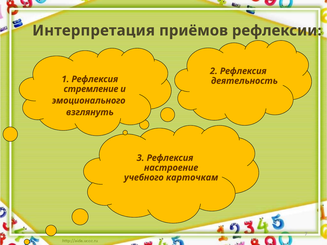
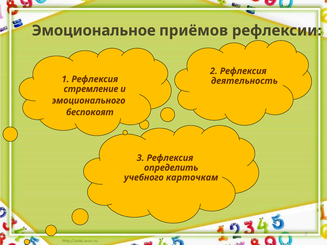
Интерпретация: Интерпретация -> Эмоциональное (94, 31)
взглянуть: взглянуть -> беспокоят (90, 112)
настроение: настроение -> определить (171, 168)
